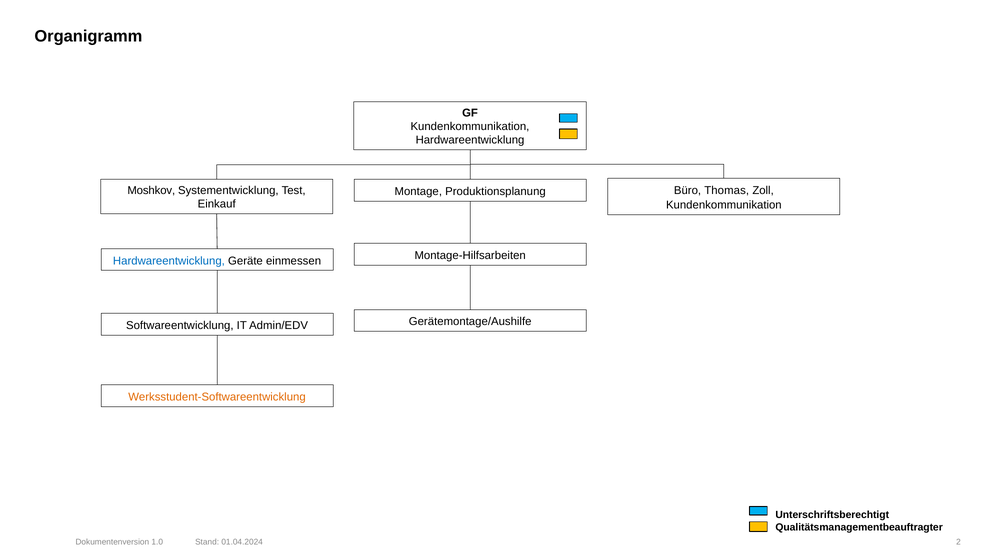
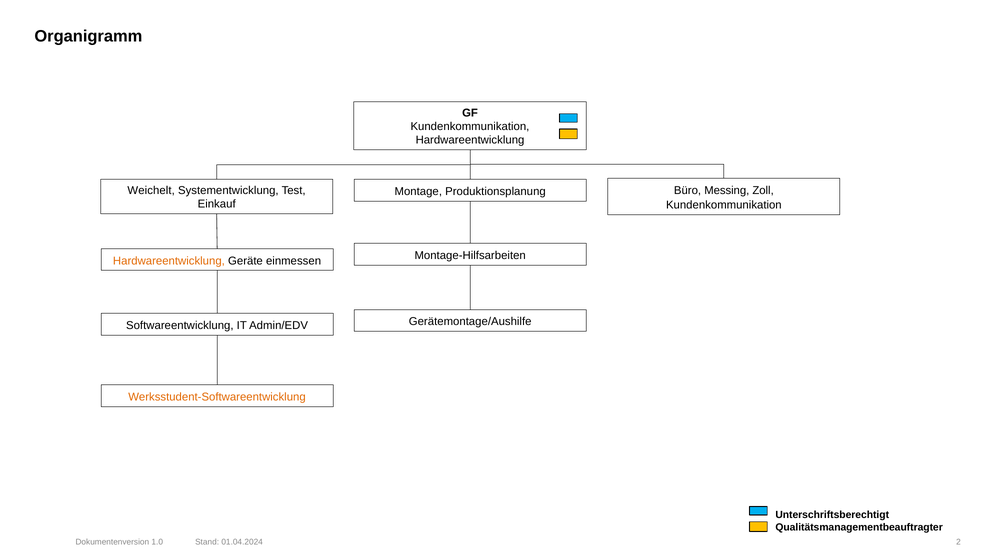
Moshkov: Moshkov -> Weichelt (151, 190)
Thomas: Thomas -> Messing (727, 190)
Hardwareentwicklung colour: blue -> orange (169, 261)
